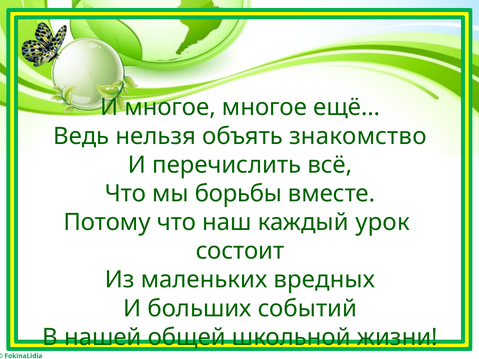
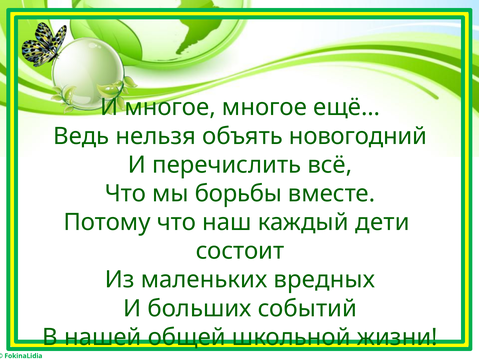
знакомство: знакомство -> новогодний (358, 136)
урок: урок -> дети (383, 222)
